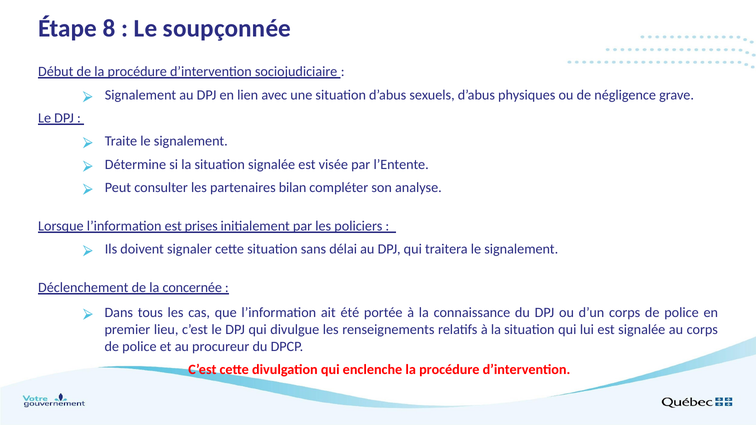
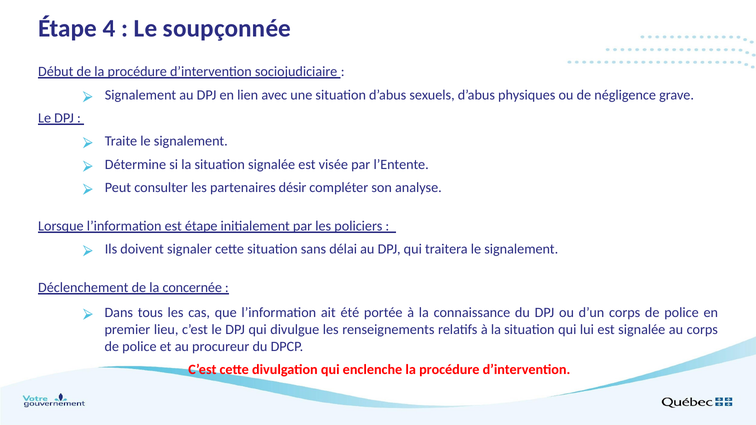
8: 8 -> 4 (109, 29)
bilan: bilan -> désir (293, 188)
est prises: prises -> étape (201, 226)
